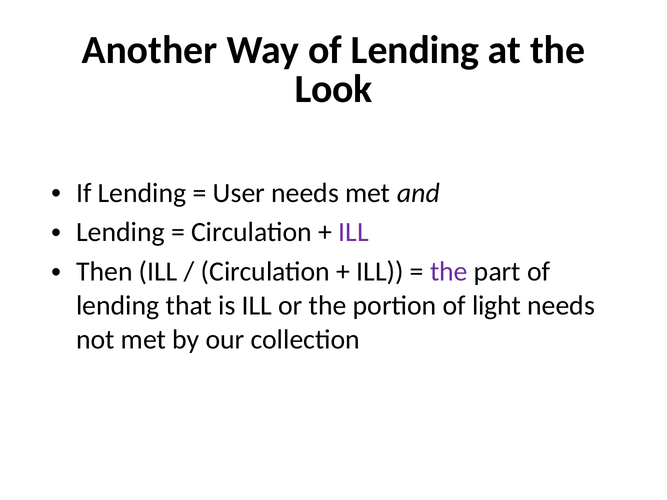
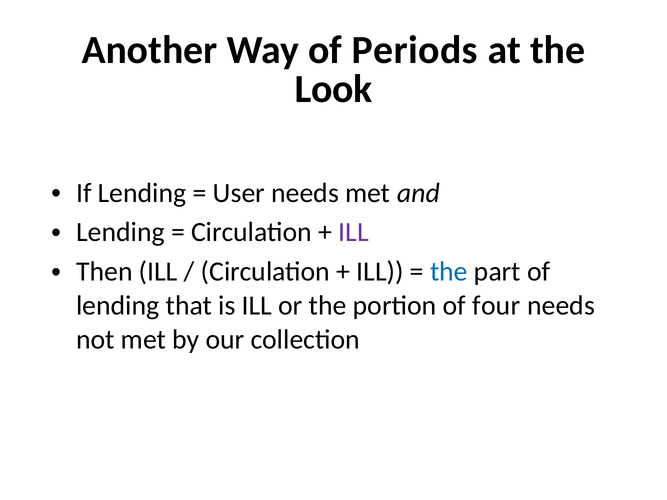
Way of Lending: Lending -> Periods (415, 50)
the colour: purple -> blue (449, 272)
light: light -> four (496, 306)
